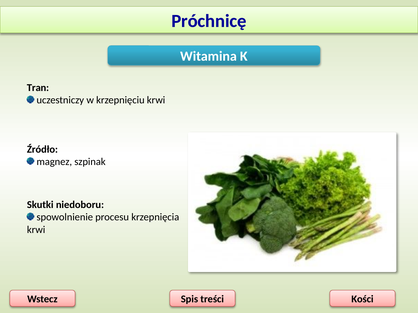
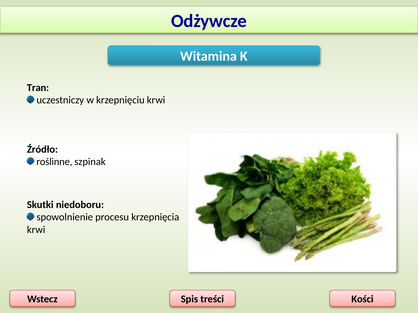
Próchnicę: Próchnicę -> Odżywcze (209, 21)
magnez: magnez -> roślinne (54, 162)
